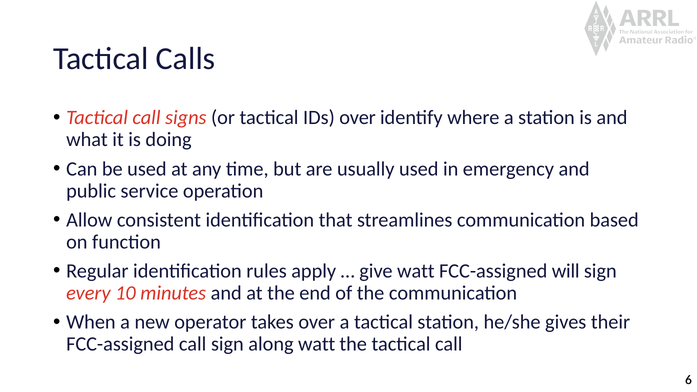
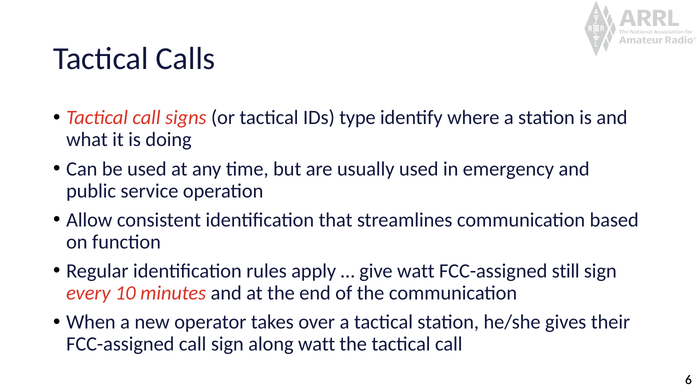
IDs over: over -> type (357, 118)
will: will -> still (566, 271)
